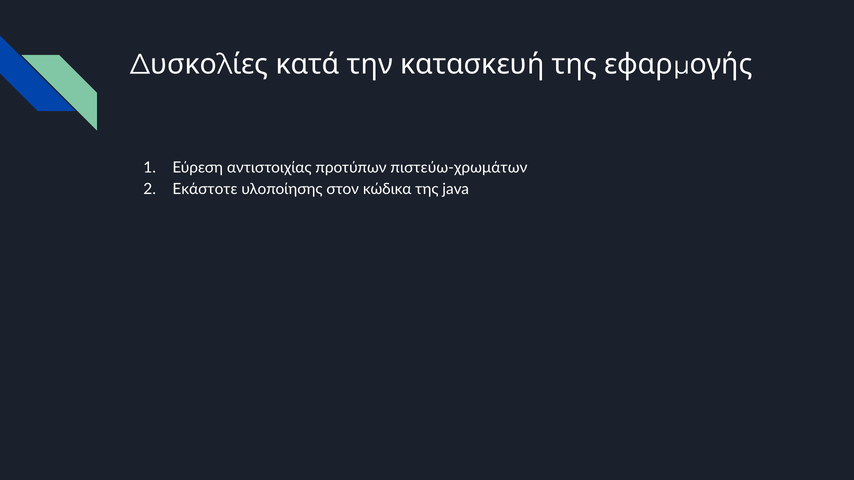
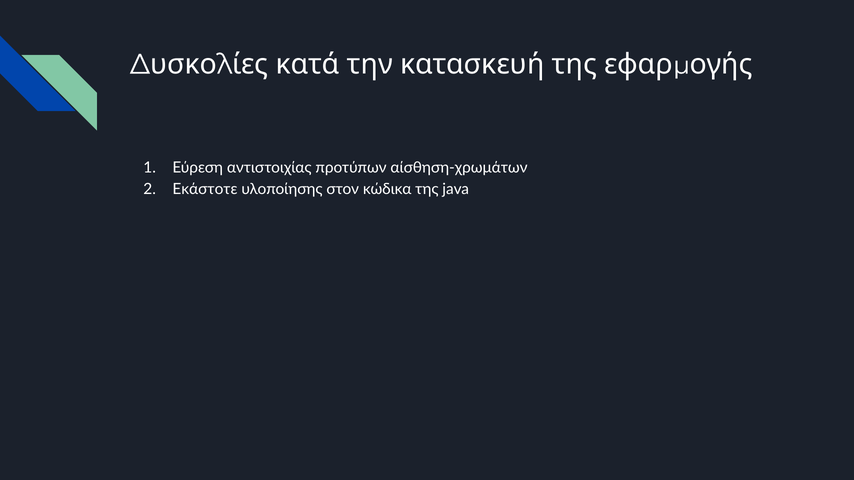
πιστεύω-χρωμάτων: πιστεύω-χρωμάτων -> αίσθηση-χρωμάτων (459, 168)
